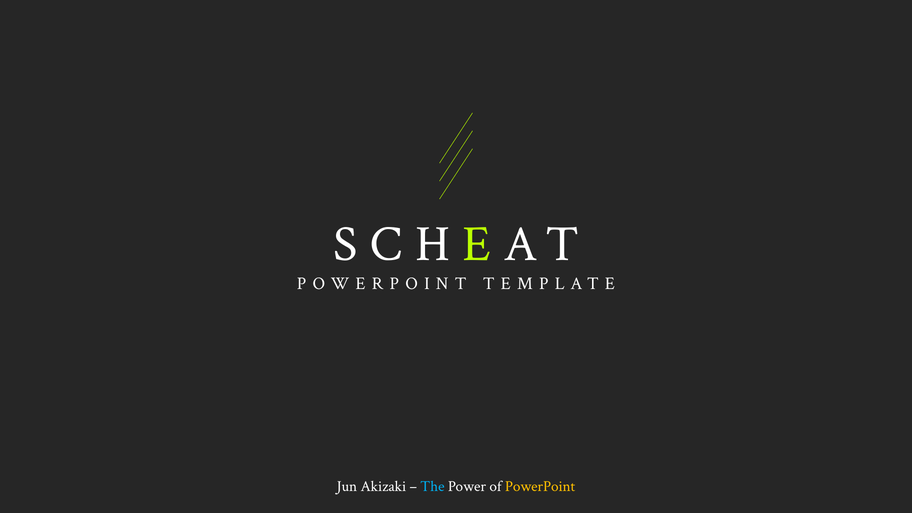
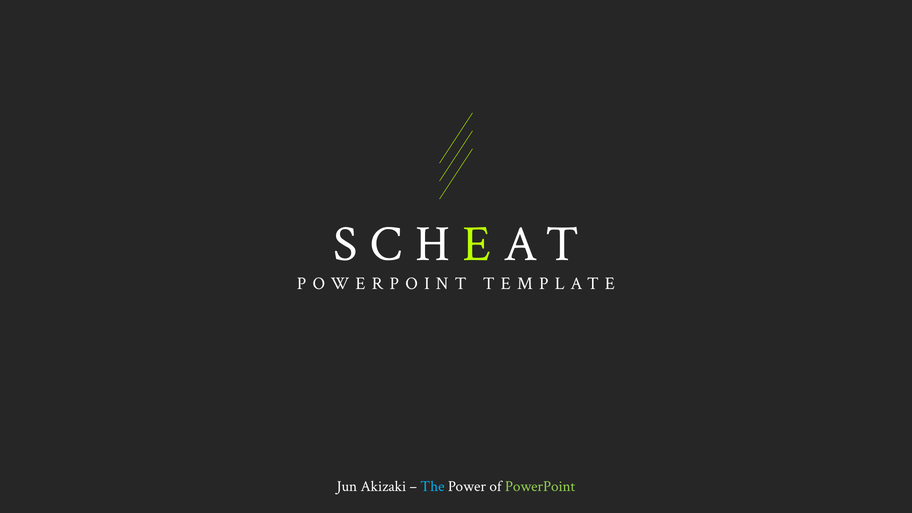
PowerPoint colour: yellow -> light green (540, 486)
